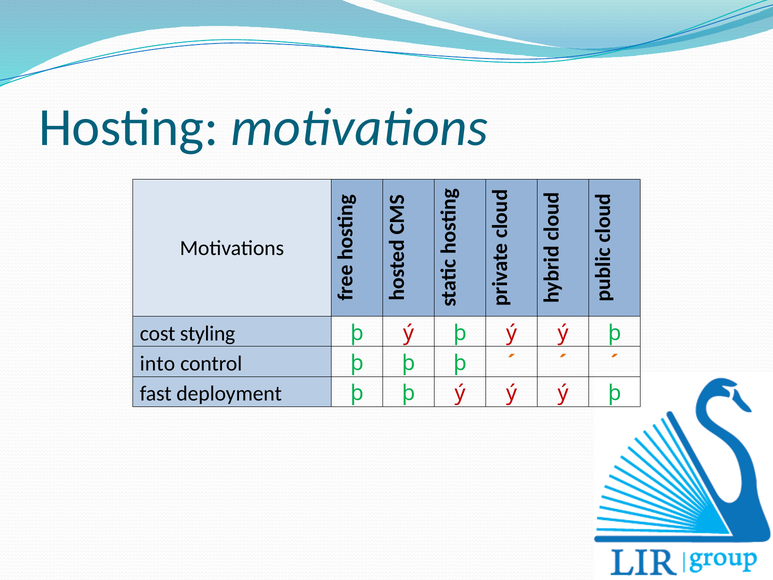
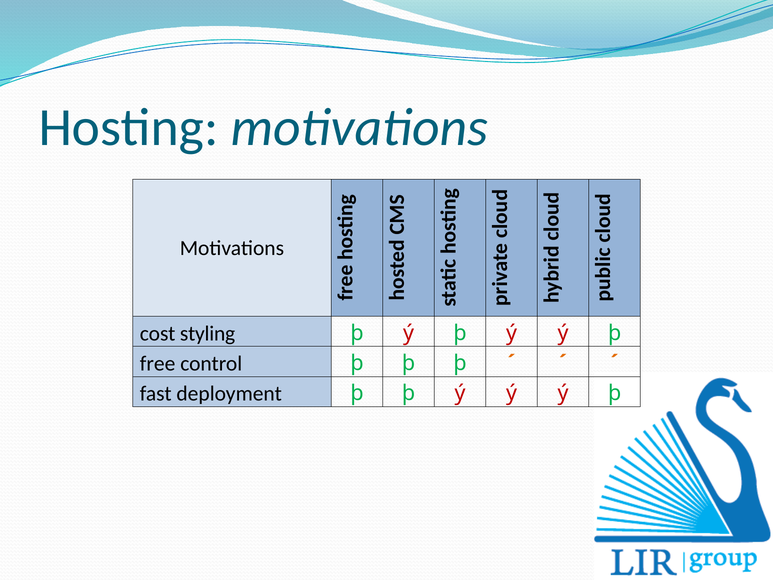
into: into -> free (158, 363)
